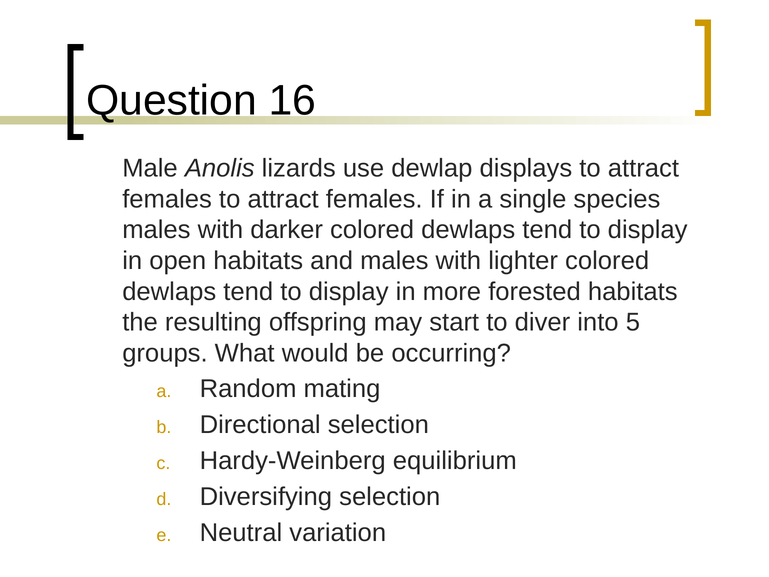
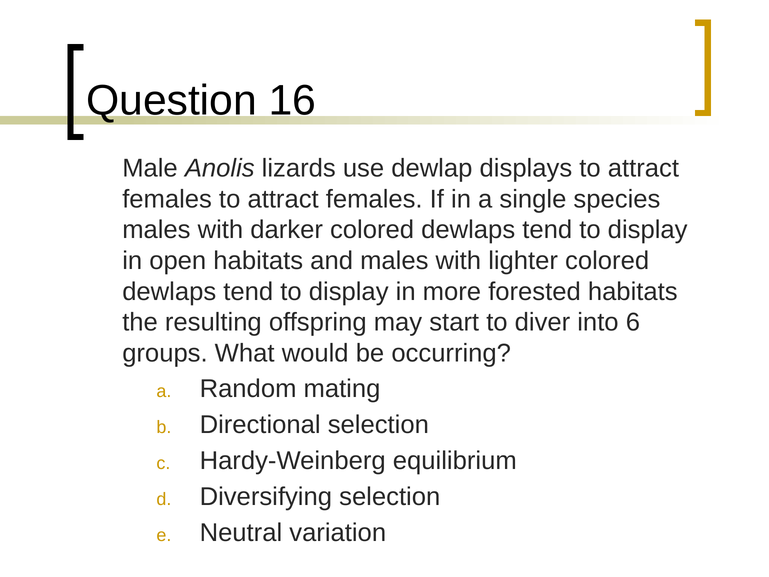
5: 5 -> 6 (633, 322)
